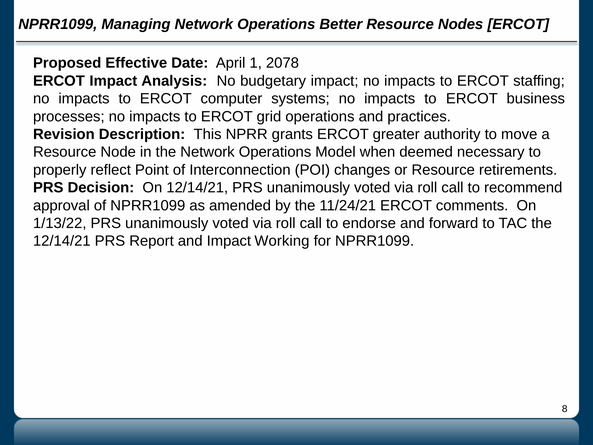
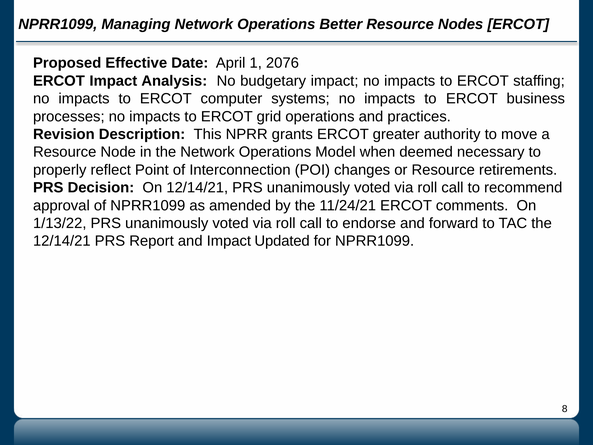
2078: 2078 -> 2076 (282, 63)
Working: Working -> Updated (282, 241)
